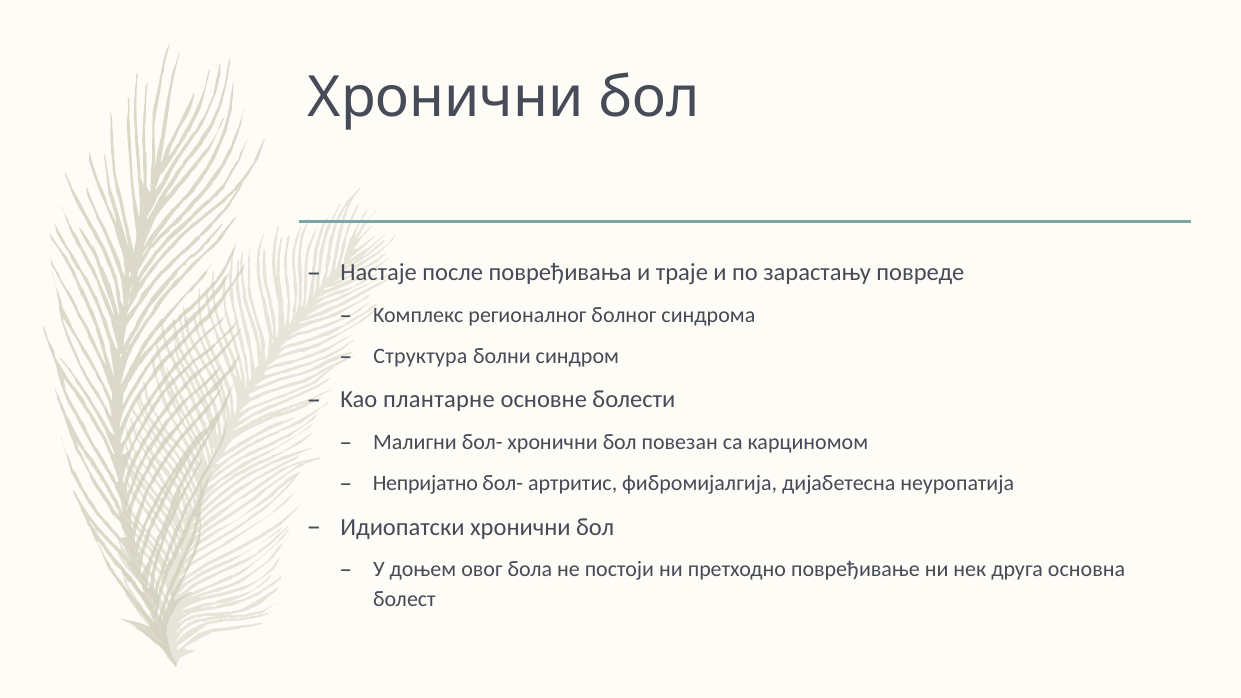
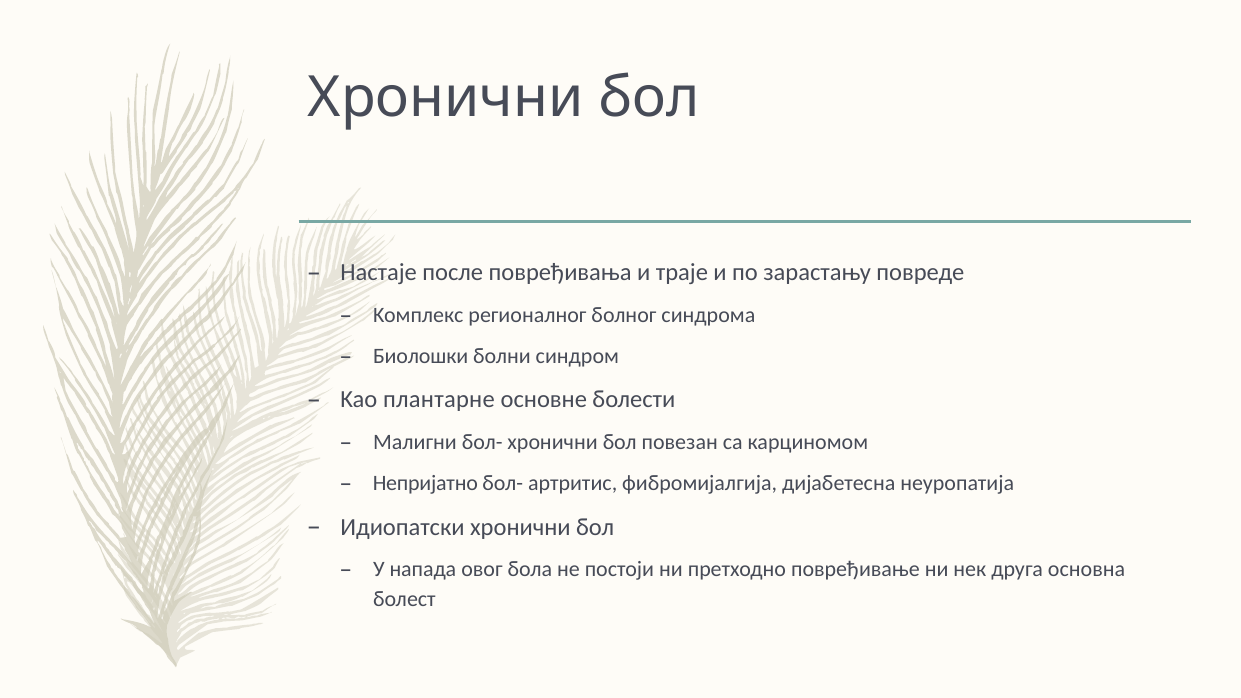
Структура: Структура -> Биолошки (421, 356)
доњем: доњем -> напада (423, 570)
